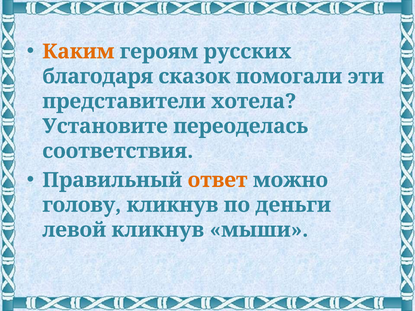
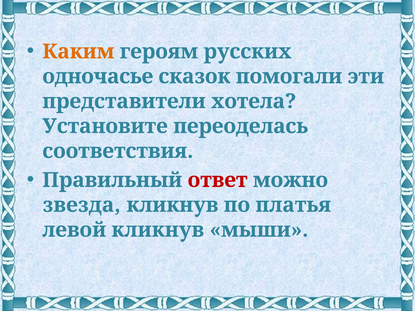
благодаря: благодаря -> одночасье (98, 76)
ответ colour: orange -> red (218, 180)
голову: голову -> звезда (82, 205)
деньги: деньги -> платья (293, 205)
